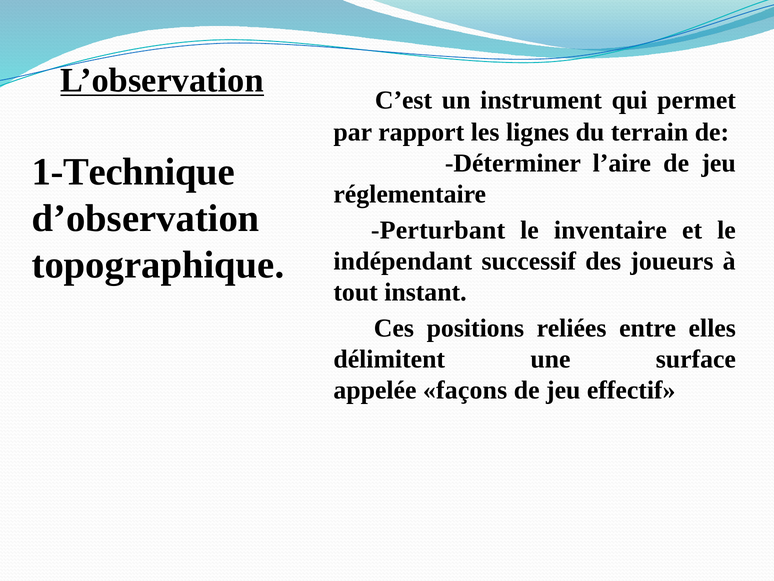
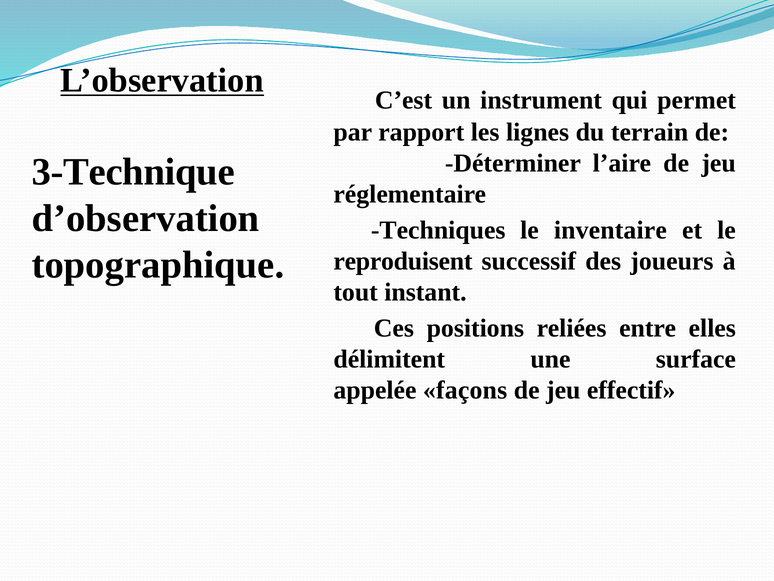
1-Technique: 1-Technique -> 3-Technique (133, 172)
Perturbant: Perturbant -> Techniques (438, 230)
indépendant: indépendant -> reproduisent (403, 261)
